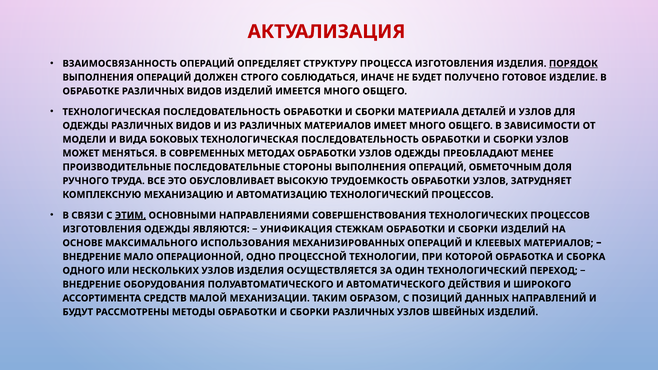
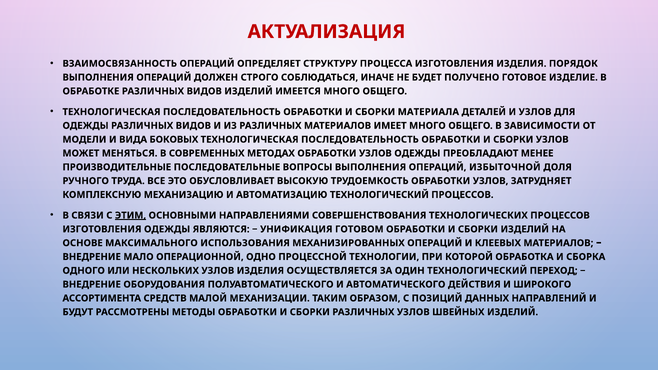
ПОРЯДОК underline: present -> none (573, 64)
СТОРОНЫ: СТОРОНЫ -> ВОПРОСЫ (308, 167)
ОБМЕТОЧНЫМ: ОБМЕТОЧНЫМ -> ИЗБЫТОЧНОЙ (505, 167)
СТЕЖКАМ: СТЕЖКАМ -> ГОТОВОМ (359, 229)
